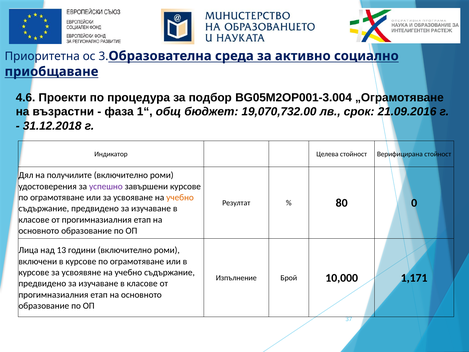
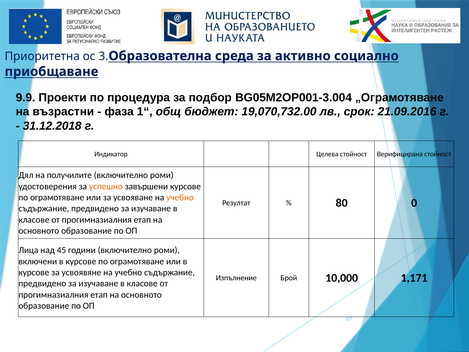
4.6: 4.6 -> 9.9 (26, 98)
успешно colour: purple -> orange (106, 186)
13: 13 -> 45 (61, 250)
